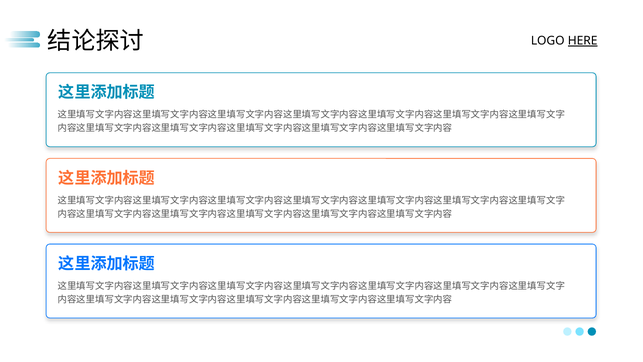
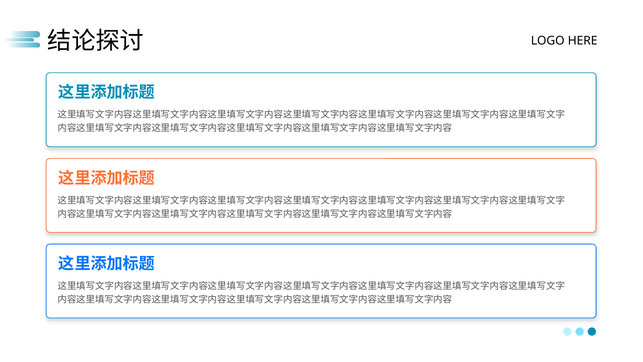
HERE underline: present -> none (583, 41)
